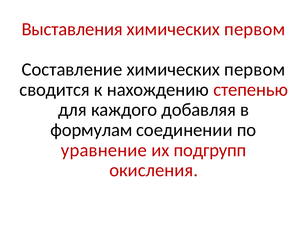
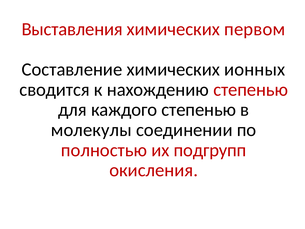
Составление химических первом: первом -> ионных (255, 69)
каждого добавляя: добавляя -> степенью (199, 110)
формулам: формулам -> молекулы (91, 130)
уравнение: уравнение -> полностью (104, 150)
